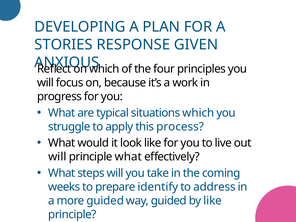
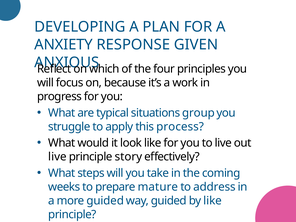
STORIES: STORIES -> ANXIETY (64, 45)
situations which: which -> group (198, 113)
will: will -> live (57, 157)
principle what: what -> story (128, 157)
identify: identify -> mature (158, 187)
